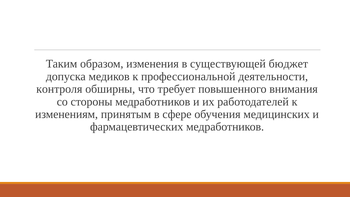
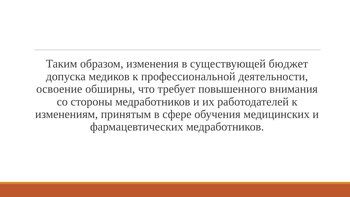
контроля: контроля -> освоение (59, 89)
